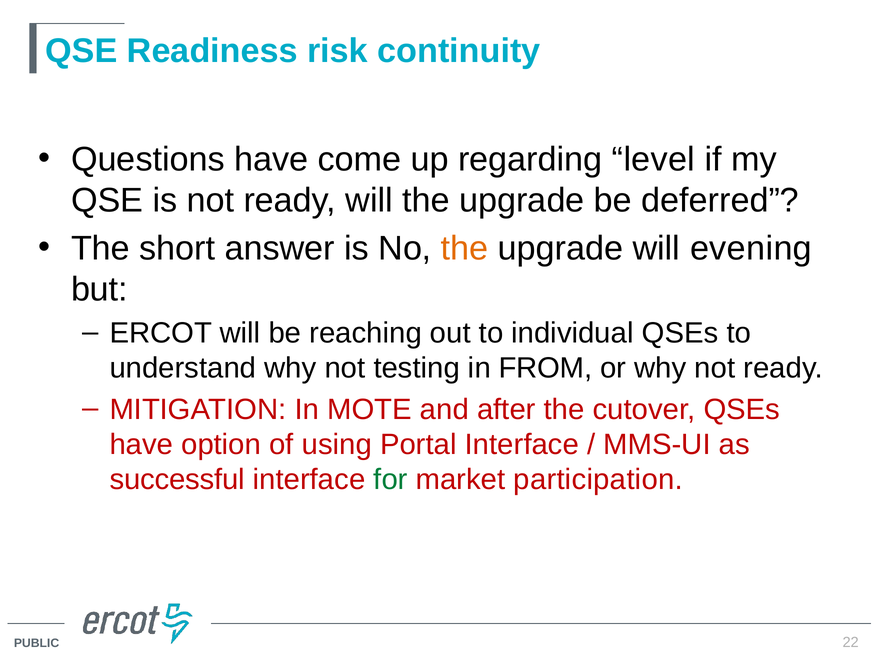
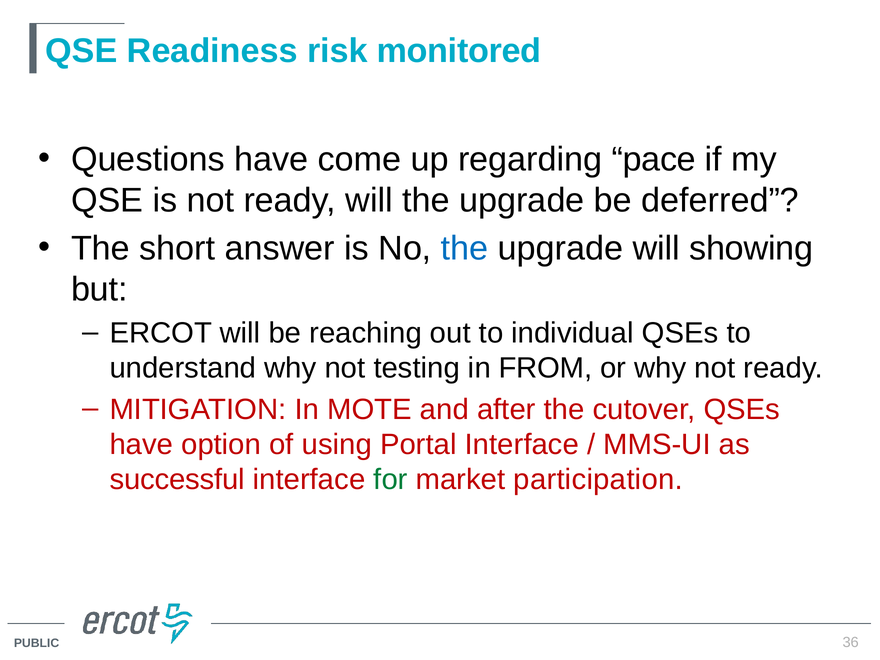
continuity: continuity -> monitored (459, 51)
level: level -> pace (654, 159)
the colour: orange -> blue (465, 248)
evening: evening -> showing (751, 248)
22: 22 -> 36 (851, 643)
